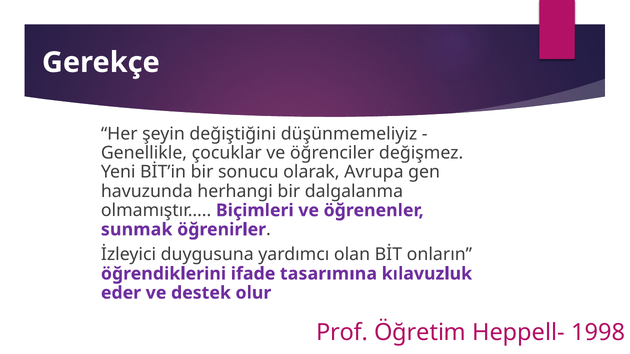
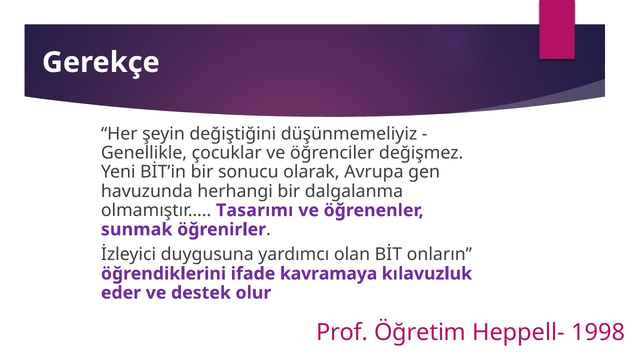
Biçimleri: Biçimleri -> Tasarımı (255, 211)
tasarımına: tasarımına -> kavramaya (329, 274)
